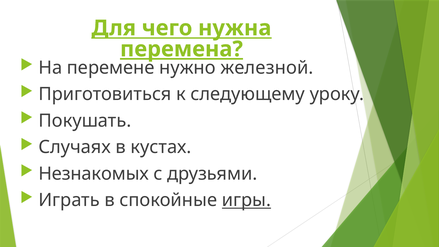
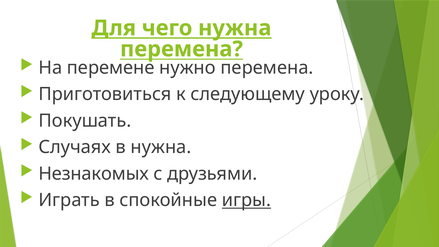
перемена underline: present -> none (181, 49)
нужно железной: железной -> перемена (267, 68)
в кустах: кустах -> нужна (161, 147)
